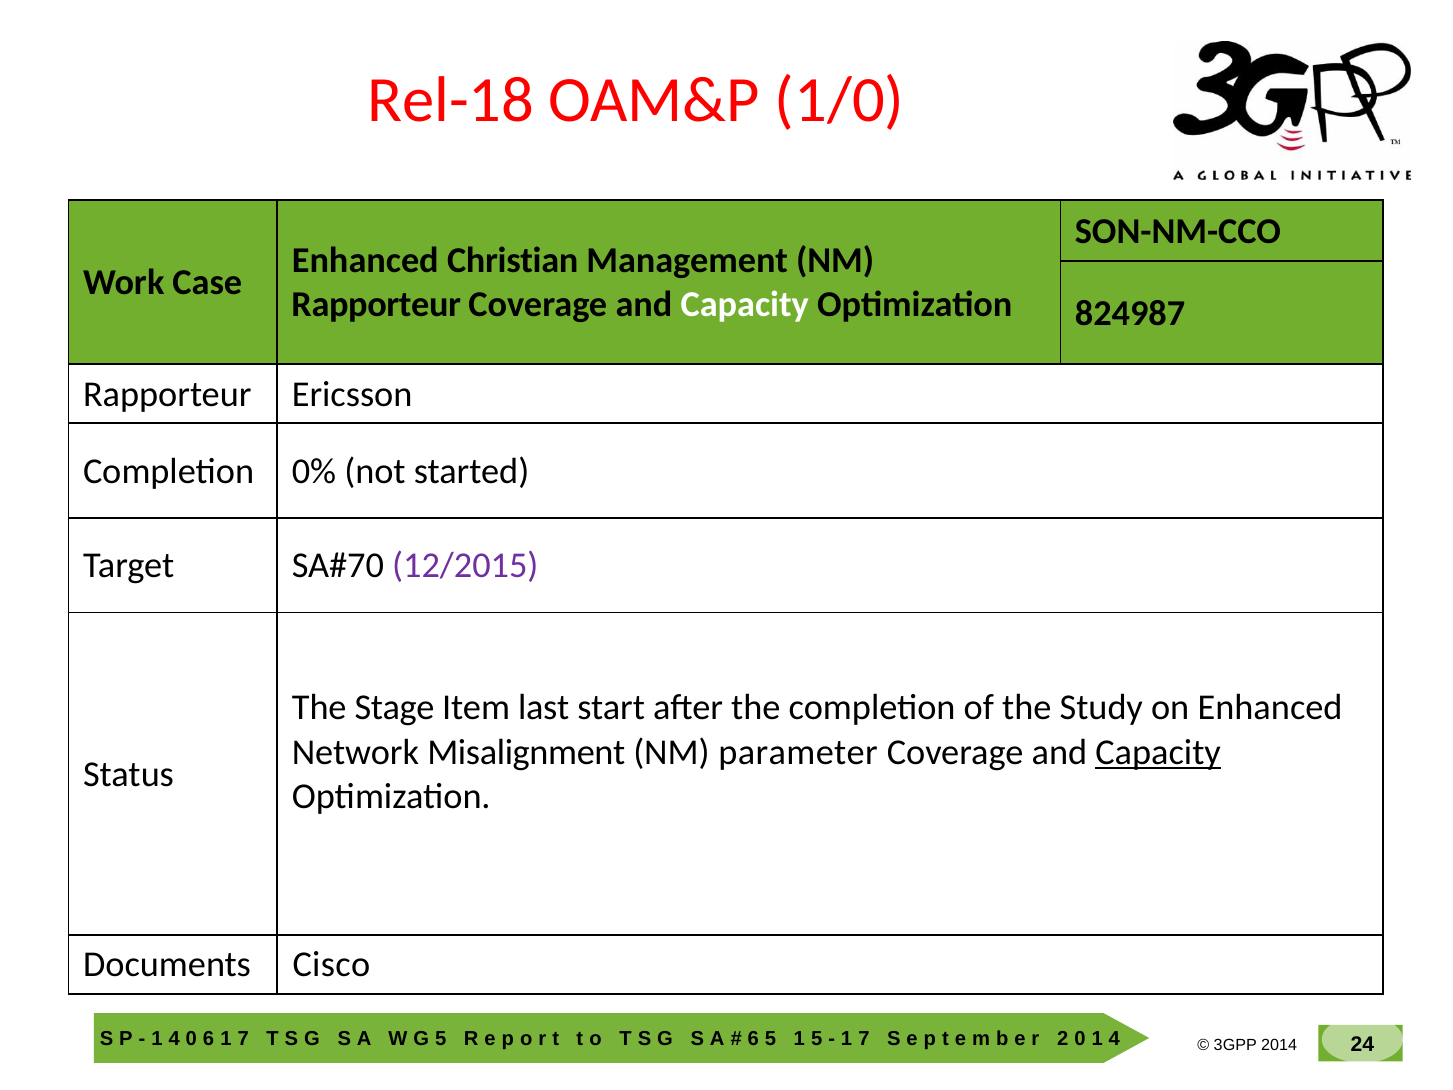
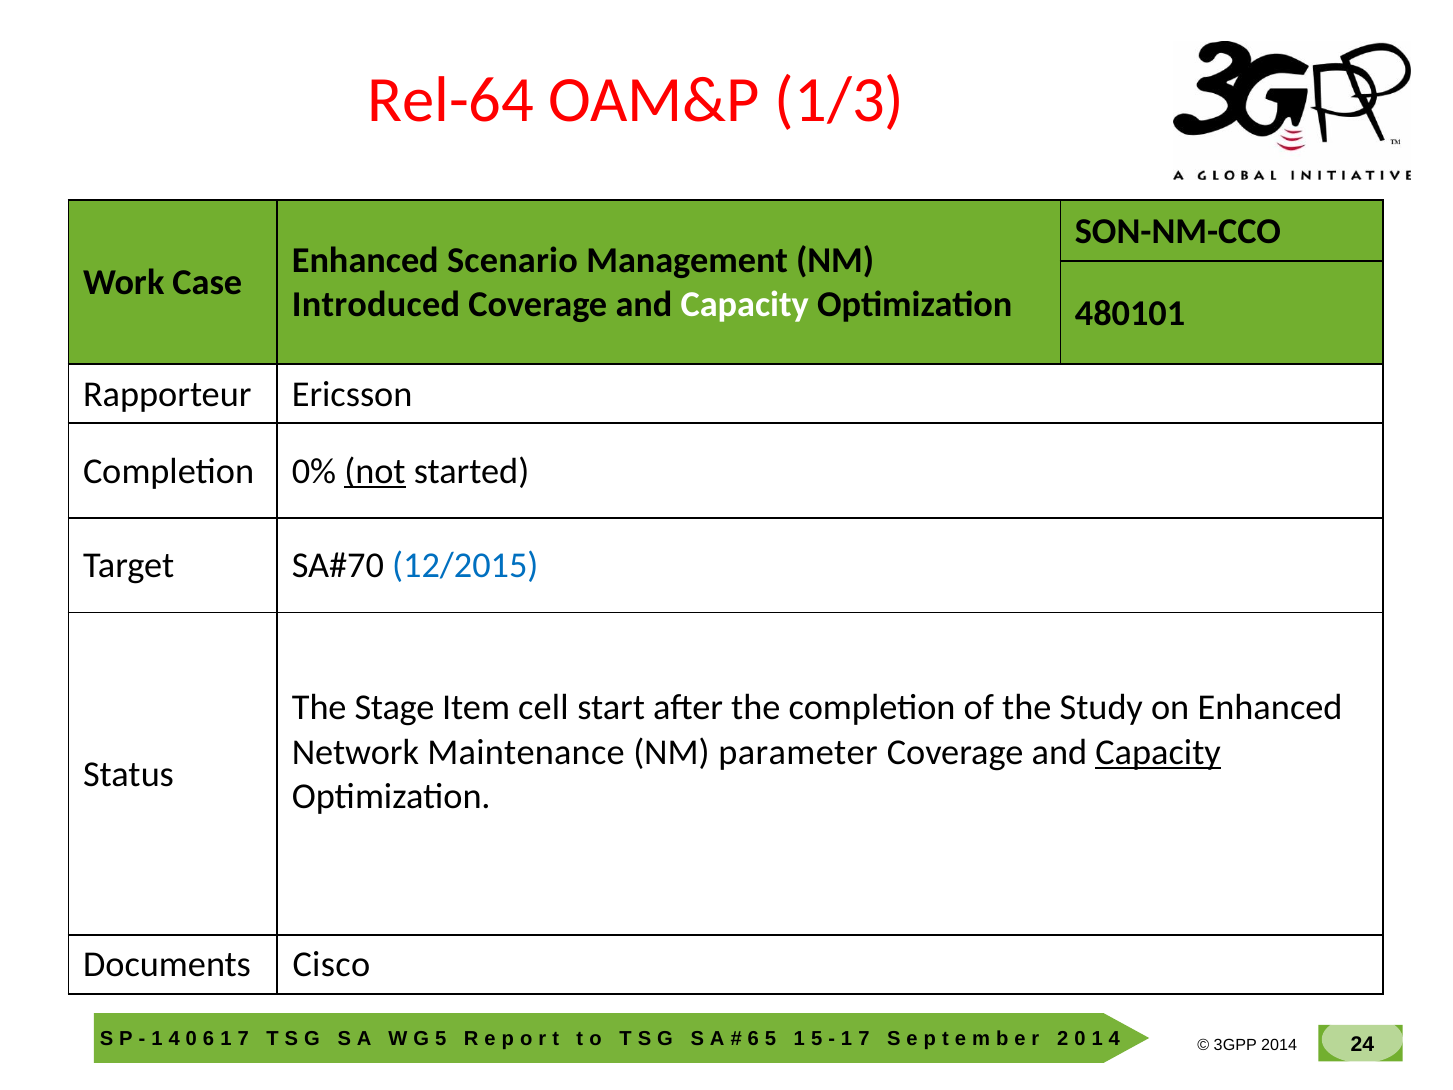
Rel-18: Rel-18 -> Rel-64 (451, 100)
1/0: 1/0 -> 1/3 (840, 100)
Christian: Christian -> Scenario (512, 260)
Rapporteur: Rapporteur -> Introduced (376, 305)
824987: 824987 -> 480101 (1130, 313)
not underline: none -> present (375, 471)
12/2015 colour: purple -> blue (465, 566)
last: last -> cell (543, 708)
Misalignment: Misalignment -> Maintenance (526, 752)
